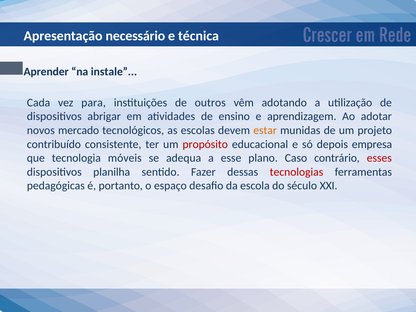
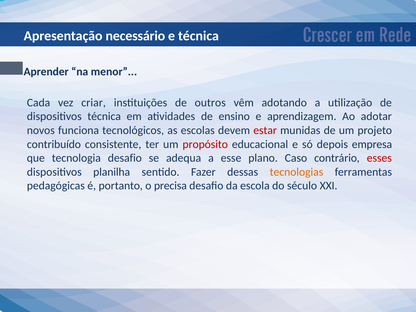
instale: instale -> menor (114, 72)
para: para -> criar (94, 103)
dispositivos abrigar: abrigar -> técnica (104, 116)
mercado: mercado -> funciona (79, 130)
estar colour: orange -> red (265, 130)
tecnologia móveis: móveis -> desafio (125, 158)
tecnologias colour: red -> orange (297, 172)
espaço: espaço -> precisa (170, 186)
